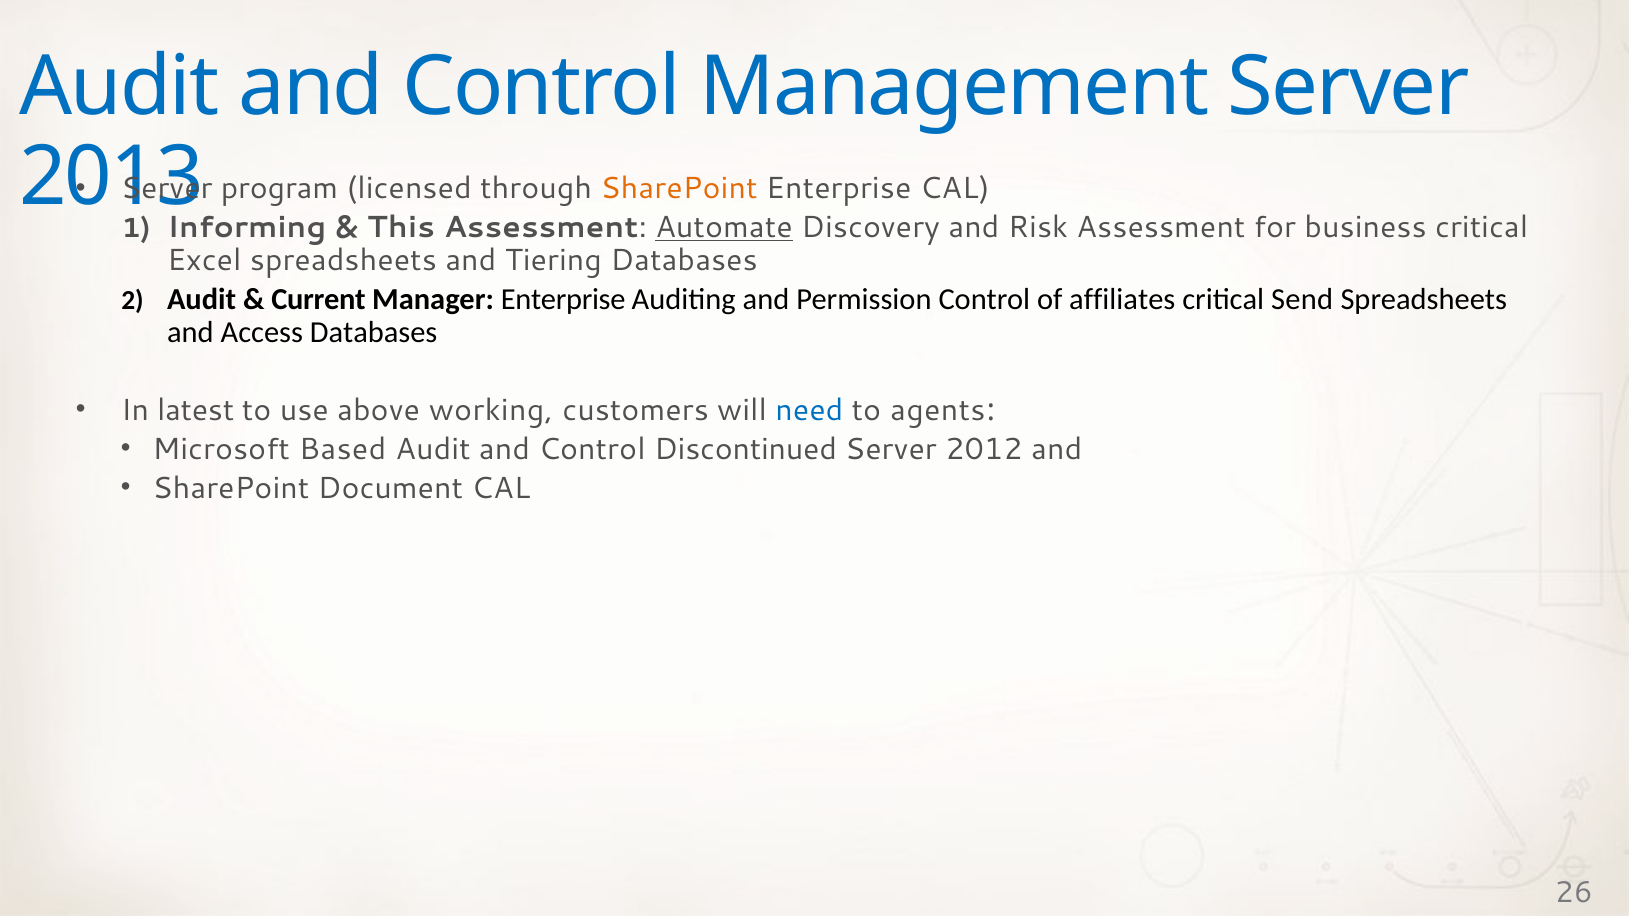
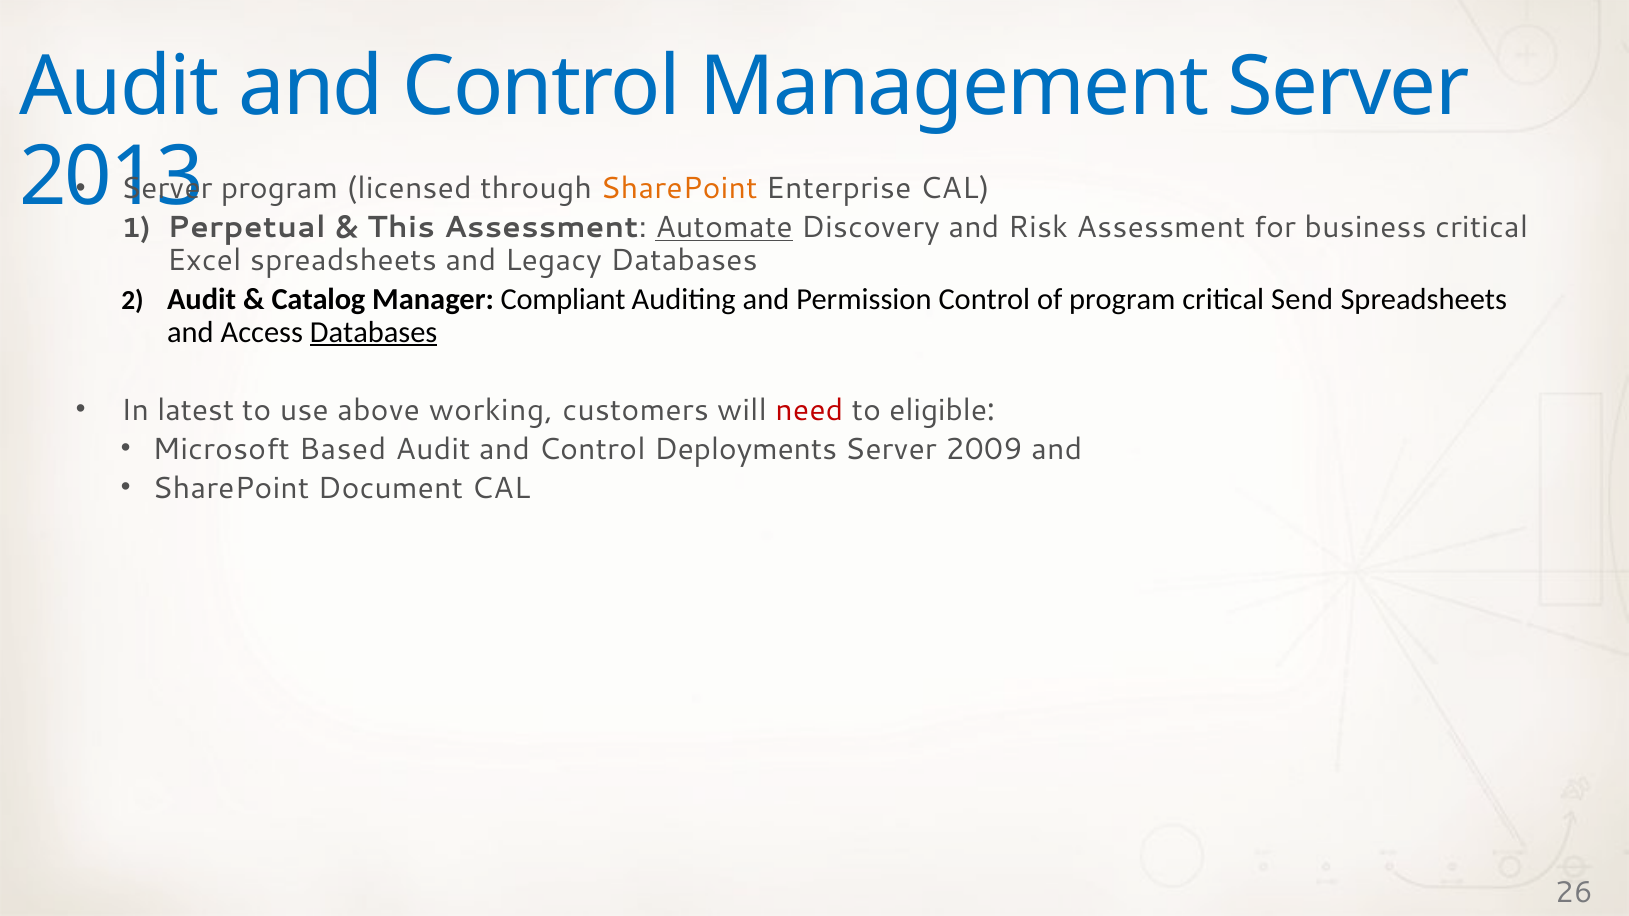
Informing: Informing -> Perpetual (247, 227)
Tiering: Tiering -> Legacy (553, 260)
Current: Current -> Catalog (318, 299)
Manager Enterprise: Enterprise -> Compliant (563, 299)
of affiliates: affiliates -> program (1122, 299)
Databases underline: none -> present (374, 332)
need colour: blue -> red (809, 410)
agents: agents -> eligible (938, 410)
Discontinued: Discontinued -> Deployments (746, 449)
2012: 2012 -> 2009 (984, 449)
